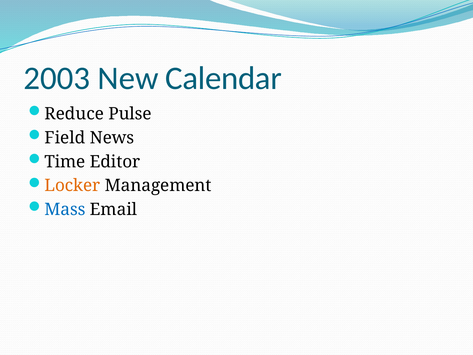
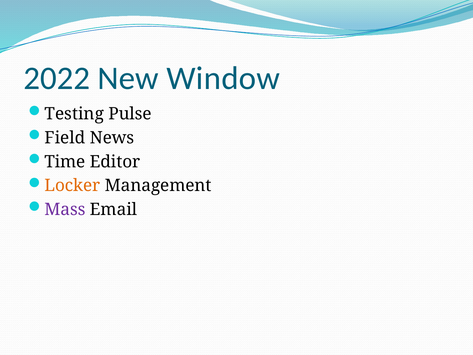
2003: 2003 -> 2022 (57, 78)
Calendar: Calendar -> Window (223, 78)
Reduce: Reduce -> Testing (74, 114)
Mass colour: blue -> purple (65, 209)
